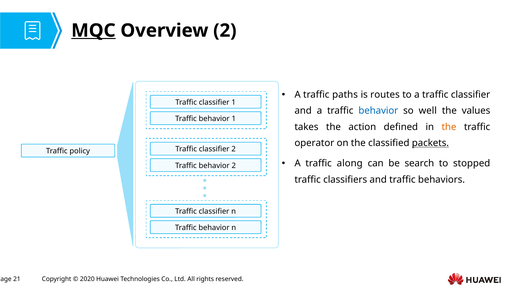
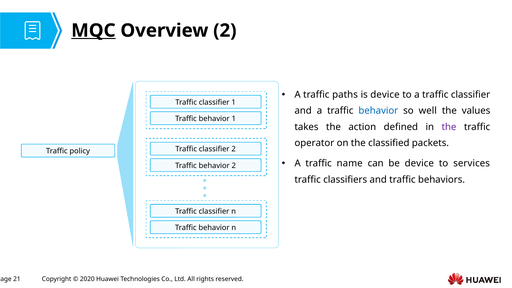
is routes: routes -> device (385, 95)
the colour: orange -> purple (449, 127)
packets underline: present -> none (430, 143)
along: along -> name (350, 163)
be search: search -> device (419, 163)
stopped: stopped -> services (472, 163)
